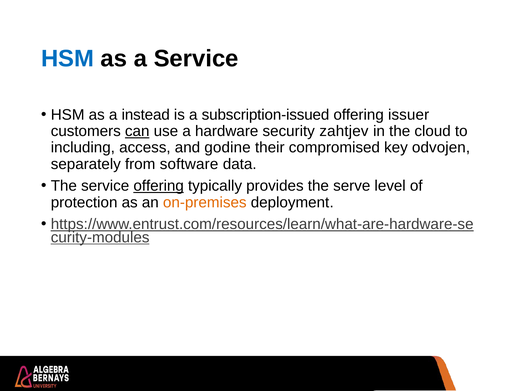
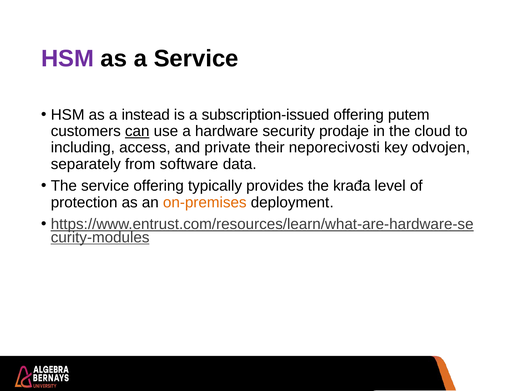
HSM colour: blue -> purple (68, 58)
issuer: issuer -> putem (409, 115)
zahtjev: zahtjev -> prodaje (344, 131)
godine: godine -> private (228, 148)
compromised: compromised -> neporecivosti (334, 148)
offering underline: present -> none (159, 186)
serve: serve -> krađa (352, 186)
